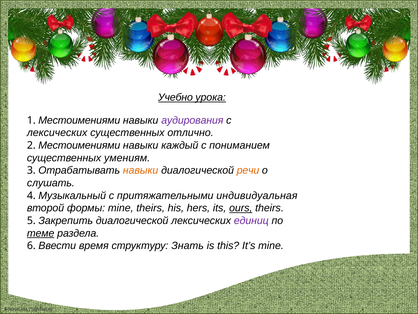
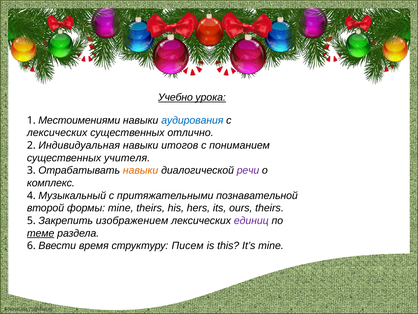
аудирования colour: purple -> blue (192, 120)
2 Местоимениями: Местоимениями -> Индивидуальная (79, 145)
каждый: каждый -> итогов (180, 145)
умениям: умениям -> учителя (127, 158)
речи colour: orange -> purple (248, 170)
слушать: слушать -> комплекс (51, 183)
индивидуальная: индивидуальная -> познавательной (257, 195)
ours underline: present -> none (241, 208)
Закрепить диалогической: диалогической -> изображением (132, 220)
Знать: Знать -> Писем (188, 245)
